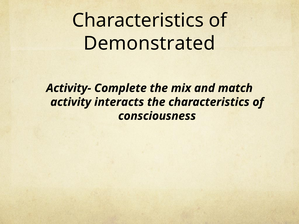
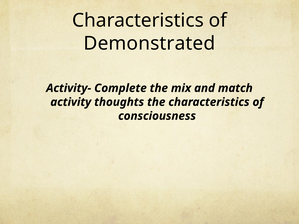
interacts: interacts -> thoughts (119, 102)
